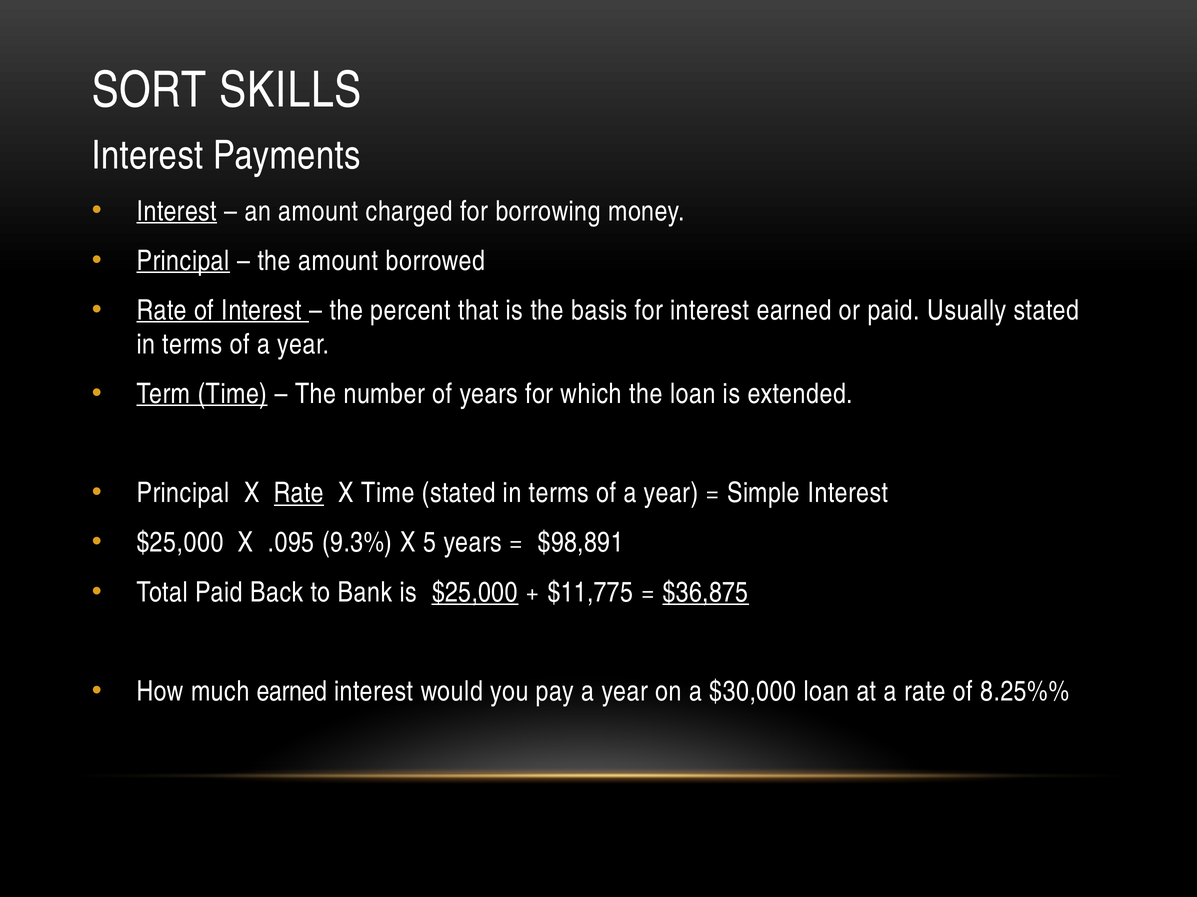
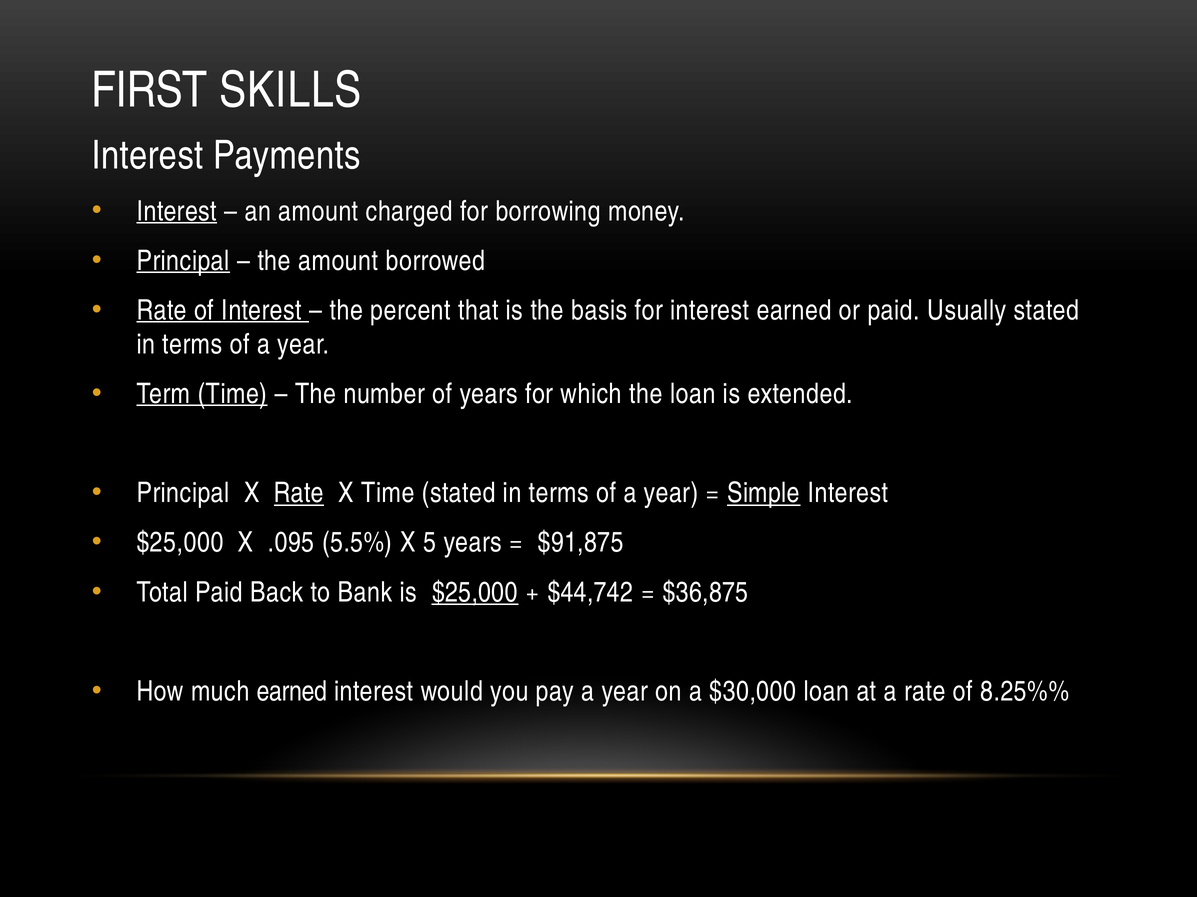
SORT: SORT -> FIRST (149, 90)
Simple underline: none -> present (763, 493)
9.3%: 9.3% -> 5.5% (357, 543)
$98,891: $98,891 -> $91,875 (581, 543)
$11,775: $11,775 -> $44,742 (590, 593)
$36,875 underline: present -> none (706, 593)
